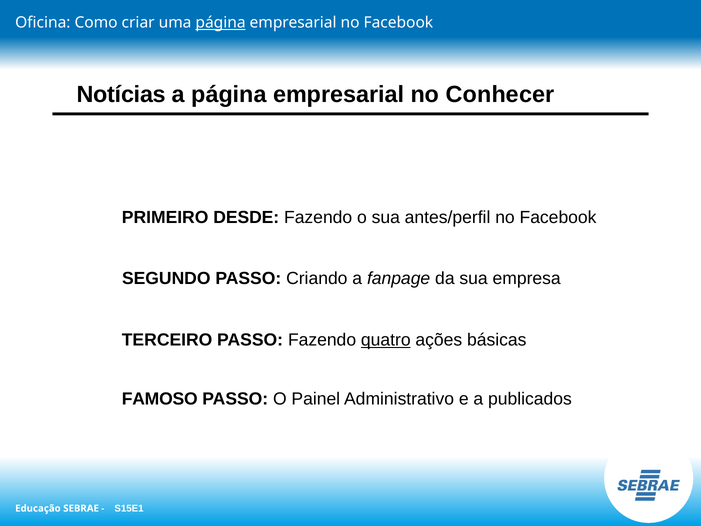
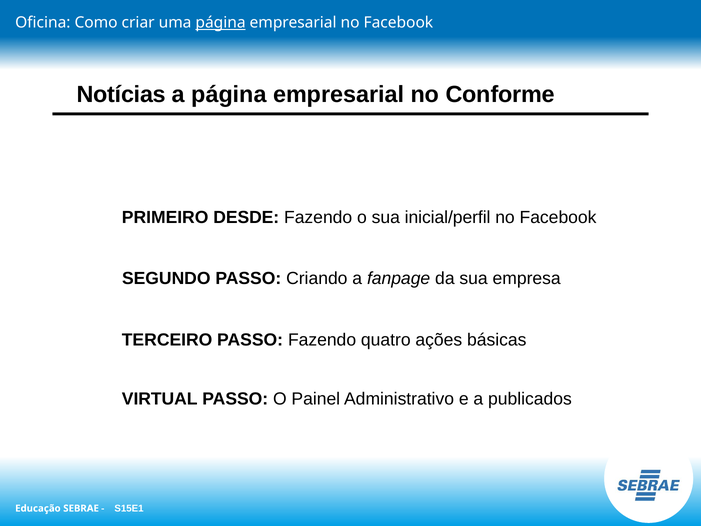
Conhecer: Conhecer -> Conforme (500, 94)
antes/perfil: antes/perfil -> inicial/perfil (448, 217)
quatro underline: present -> none (386, 340)
FAMOSO: FAMOSO -> VIRTUAL (160, 399)
